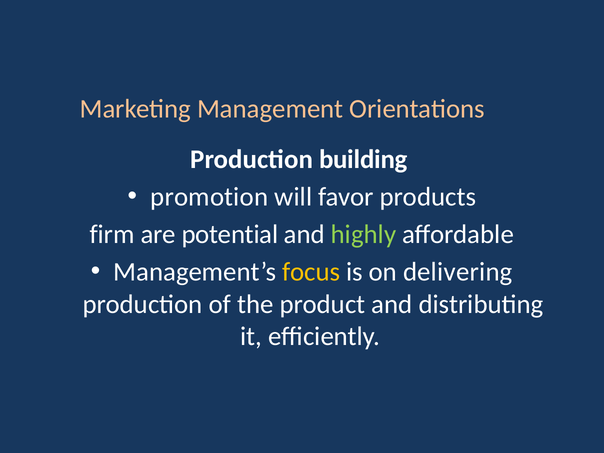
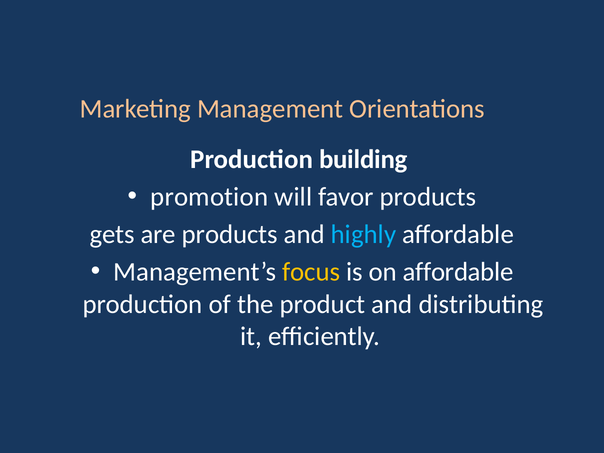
firm: firm -> gets (112, 234)
are potential: potential -> products (230, 234)
highly colour: light green -> light blue (364, 234)
on delivering: delivering -> affordable (458, 272)
